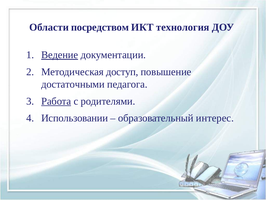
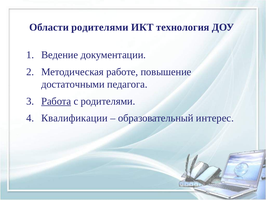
Области посредством: посредством -> родителями (100, 27)
Ведение underline: present -> none (60, 55)
доступ: доступ -> работе (122, 72)
Использовании: Использовании -> Квалификации (74, 118)
